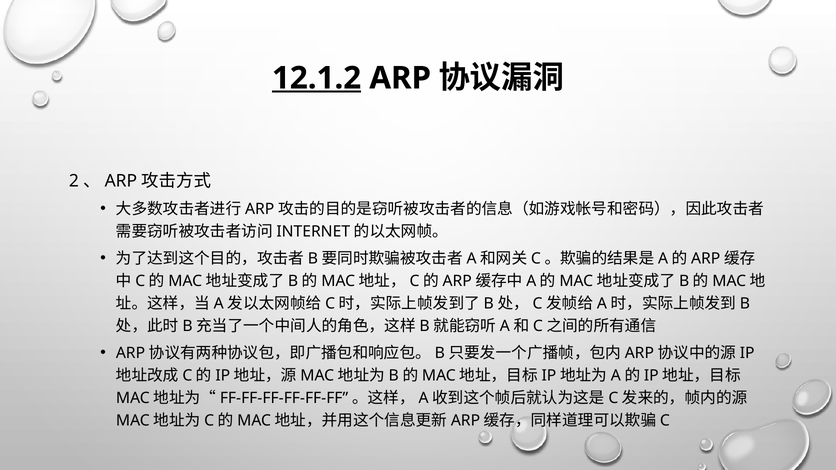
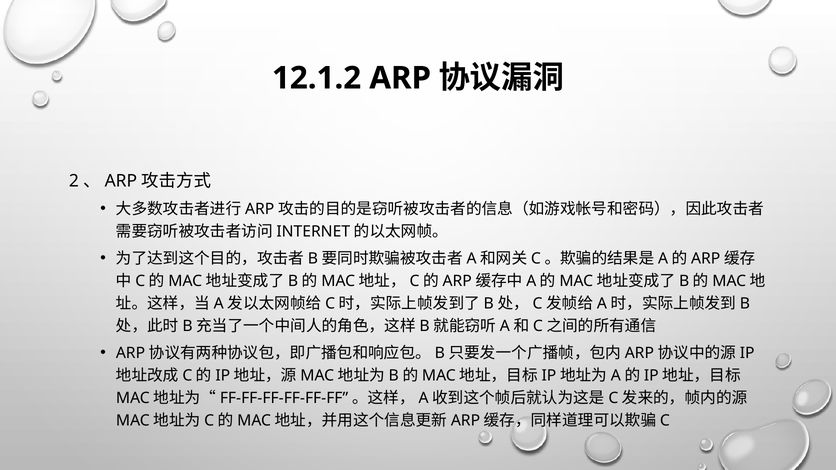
12.1.2 underline: present -> none (317, 78)
